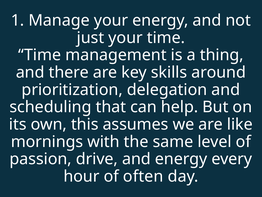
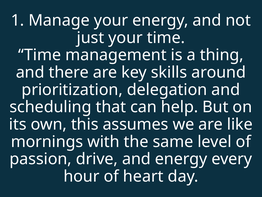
often: often -> heart (143, 176)
